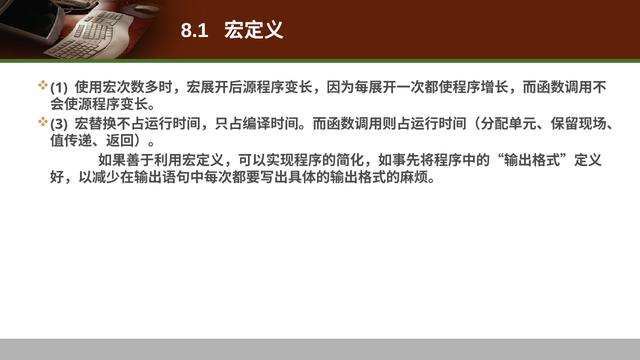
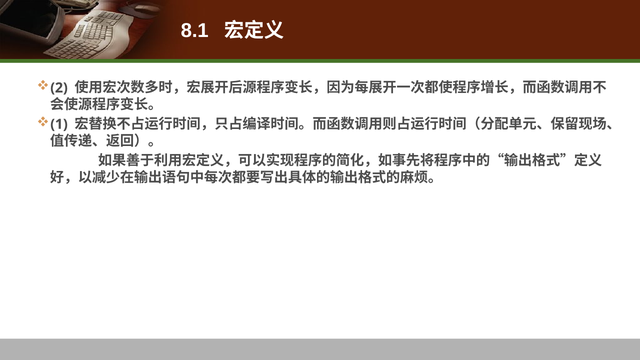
1: 1 -> 2 (59, 88)
3: 3 -> 1 (59, 124)
